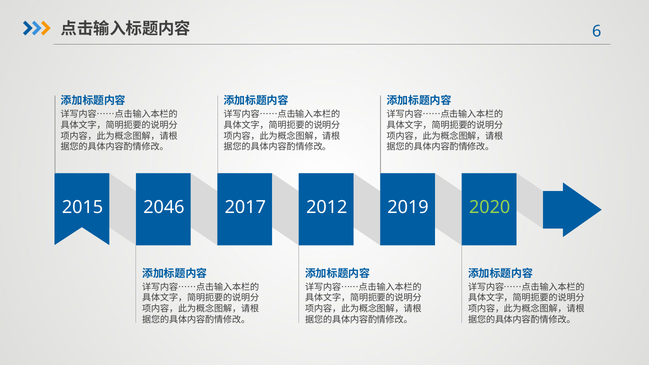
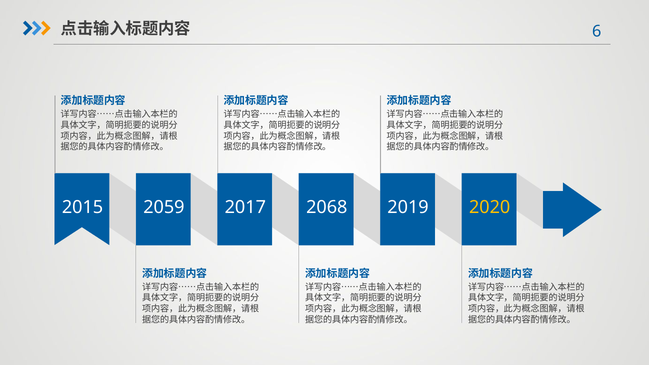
2046: 2046 -> 2059 (164, 207)
2012: 2012 -> 2068 (327, 207)
2020 colour: light green -> yellow (490, 207)
